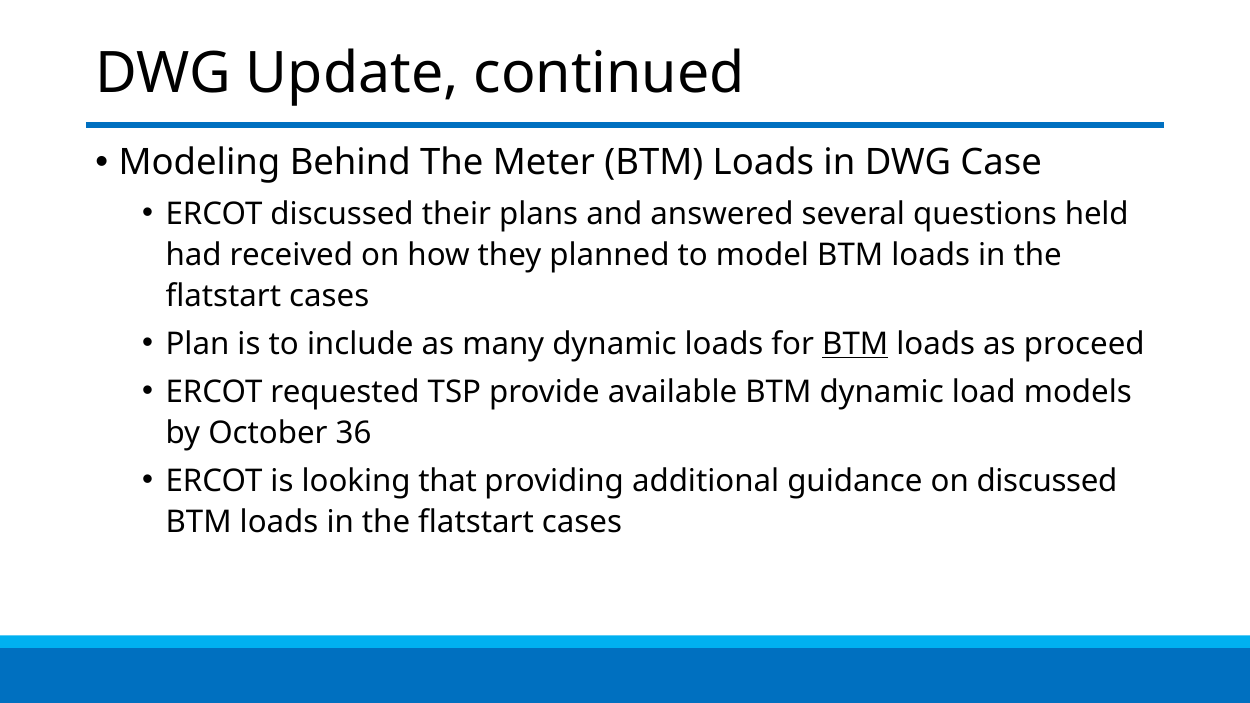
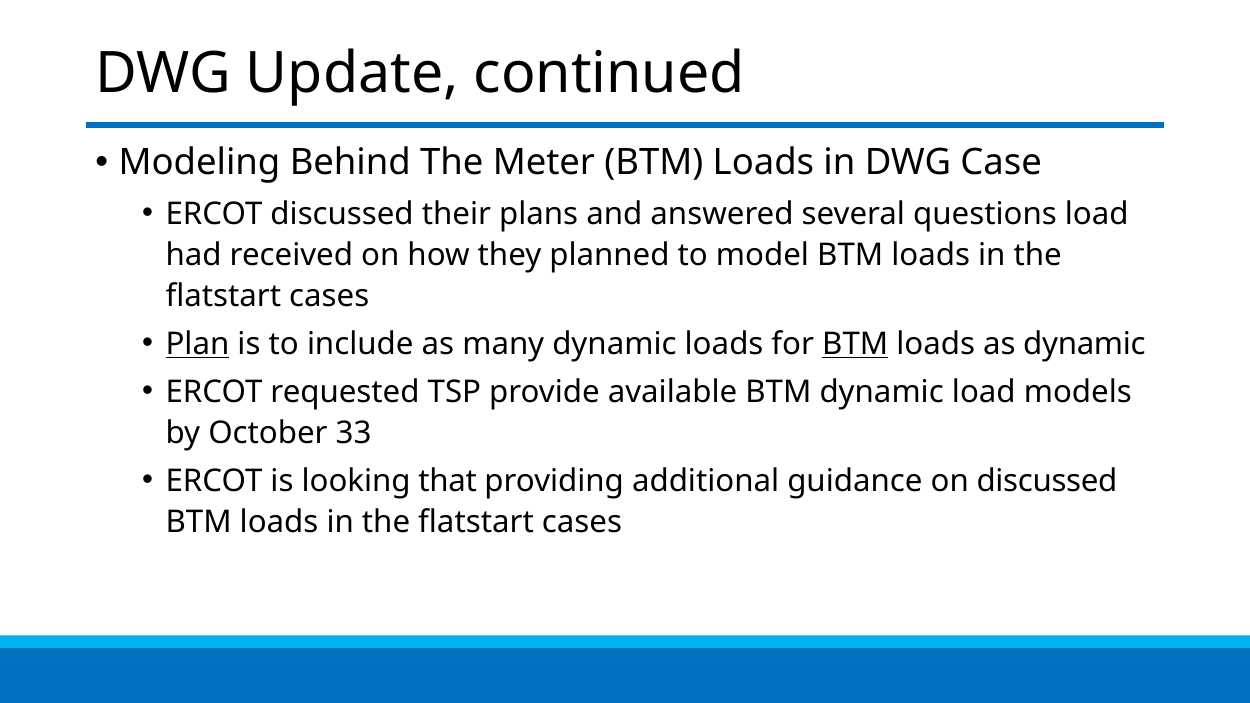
questions held: held -> load (1097, 214)
Plan underline: none -> present (197, 344)
as proceed: proceed -> dynamic (1084, 344)
36: 36 -> 33 (354, 433)
